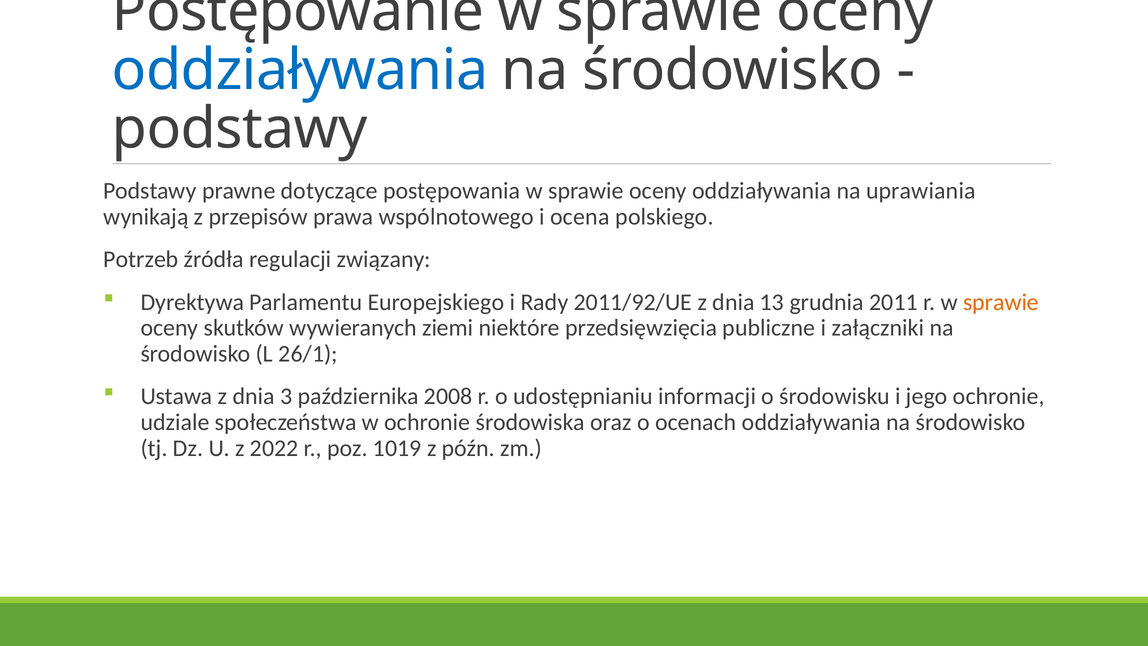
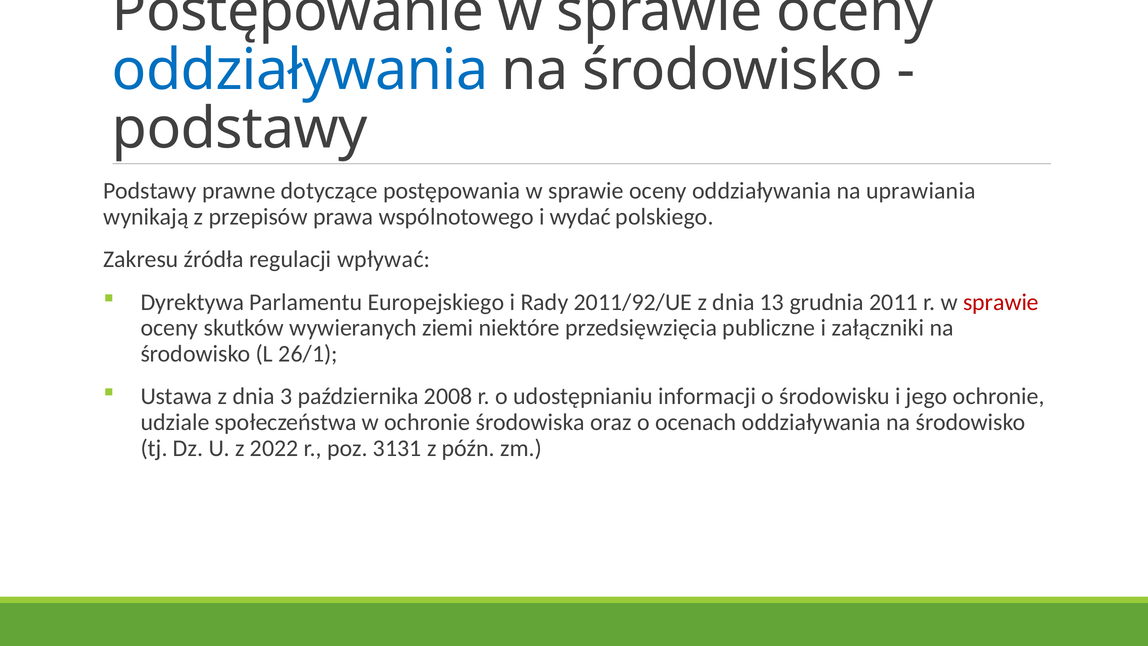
ocena: ocena -> wydać (580, 217)
Potrzeb: Potrzeb -> Zakresu (141, 259)
związany: związany -> wpływać (384, 259)
sprawie colour: orange -> red (1001, 302)
1019: 1019 -> 3131 (397, 448)
